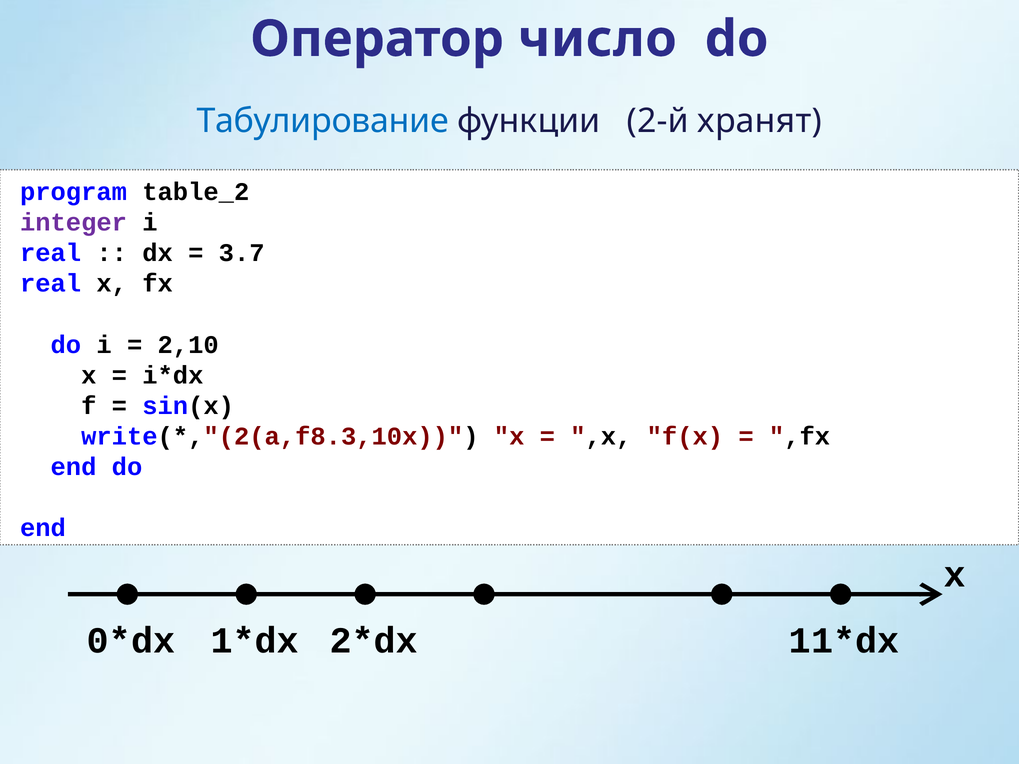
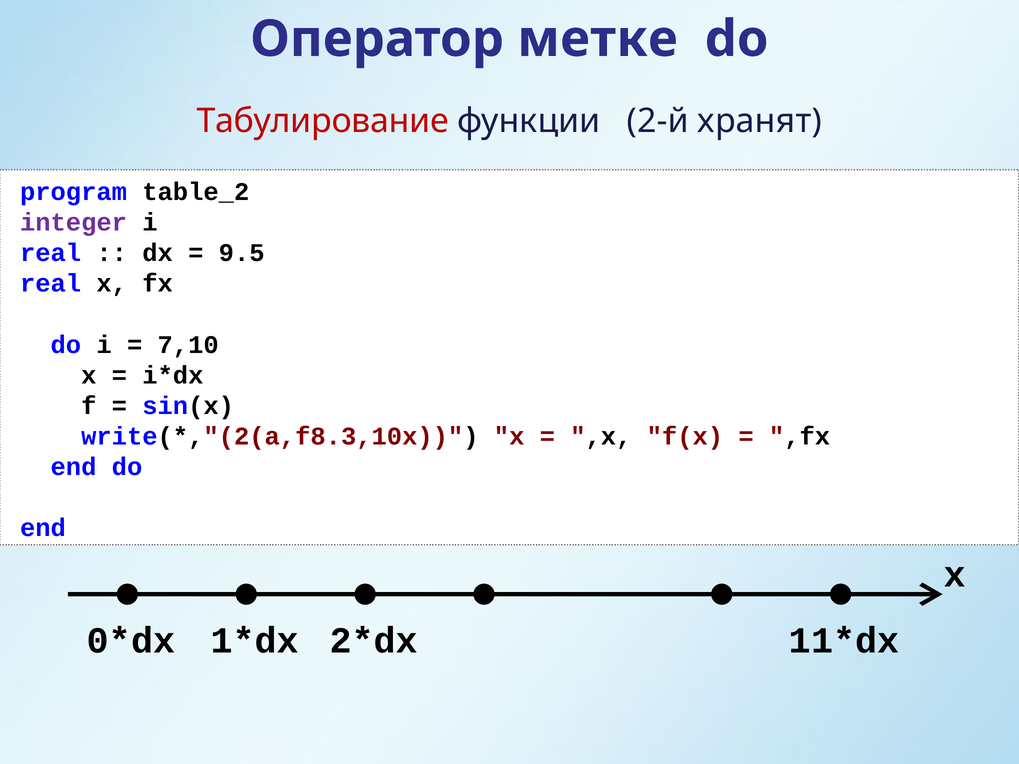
число: число -> метке (597, 39)
Табулирование colour: blue -> red (323, 121)
3.7: 3.7 -> 9.5 (242, 253)
2,10: 2,10 -> 7,10 (188, 345)
